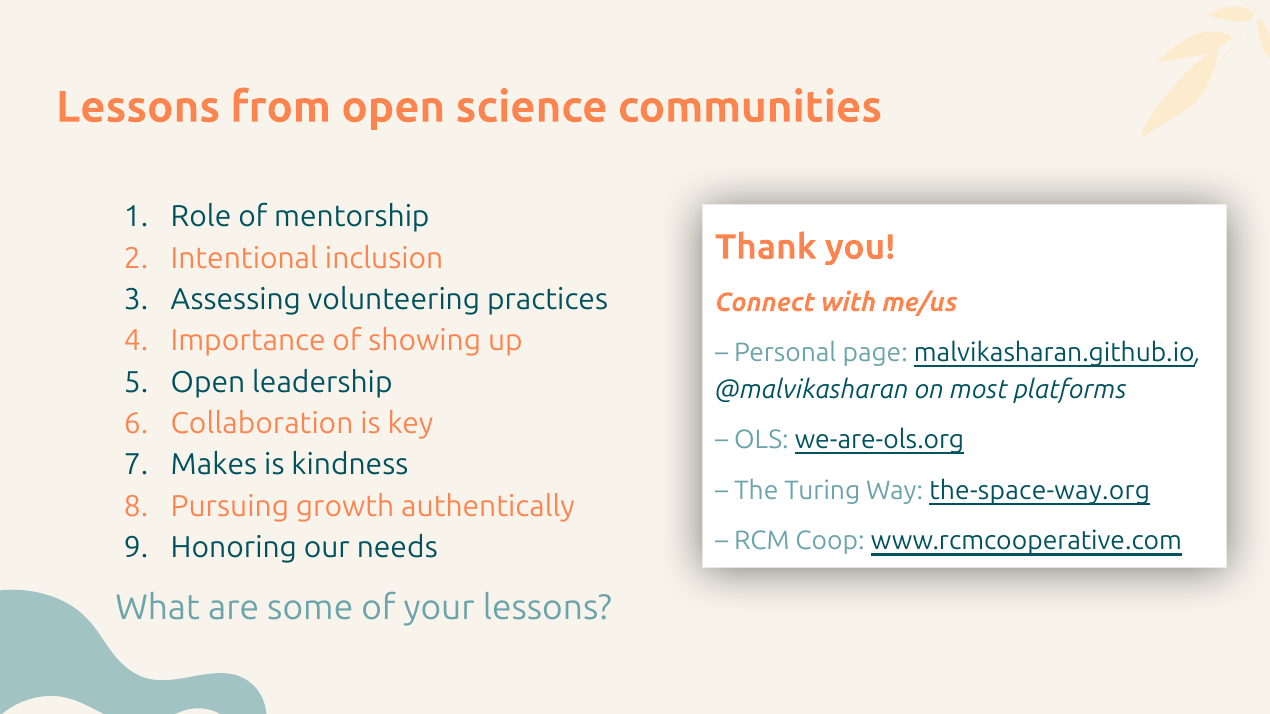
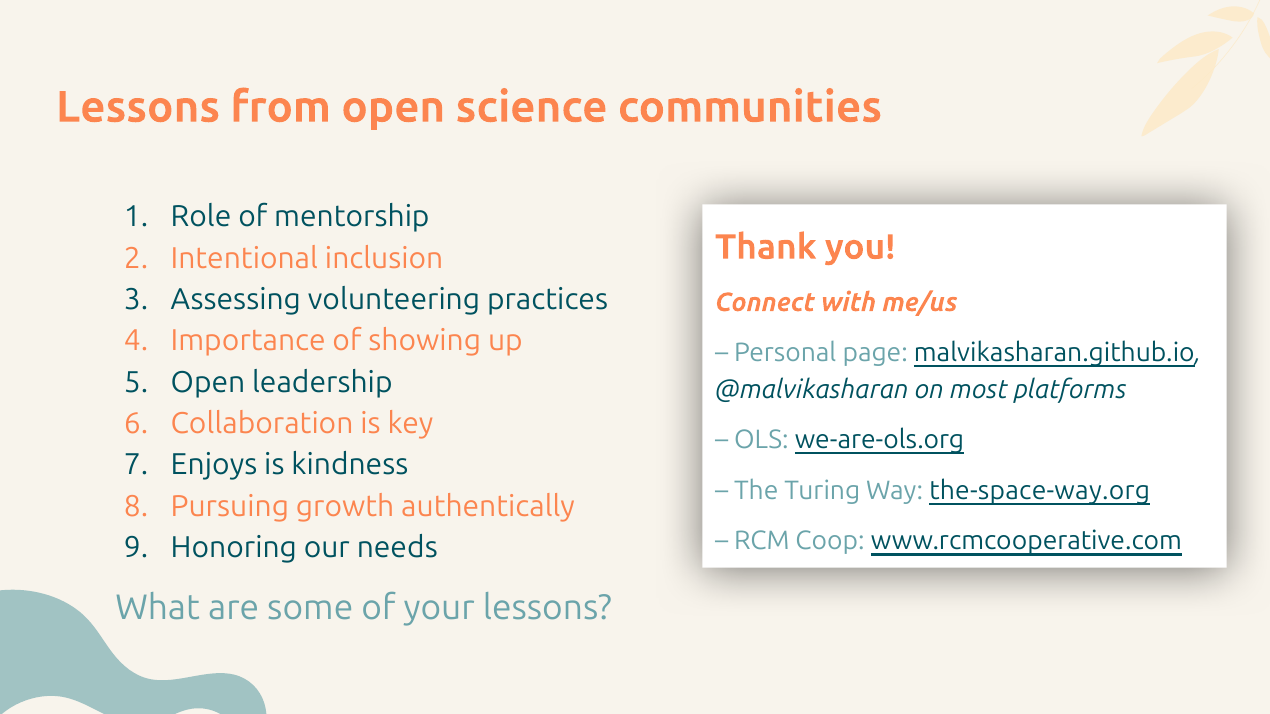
Makes: Makes -> Enjoys (214, 465)
